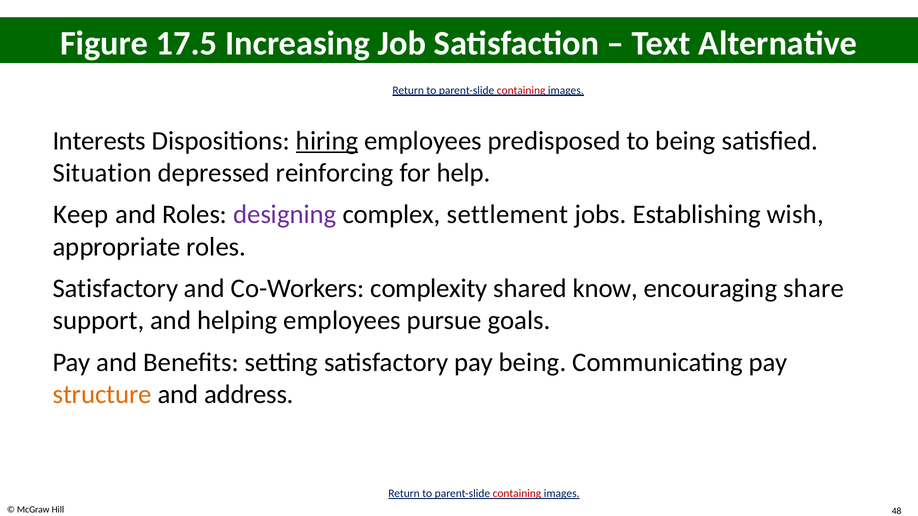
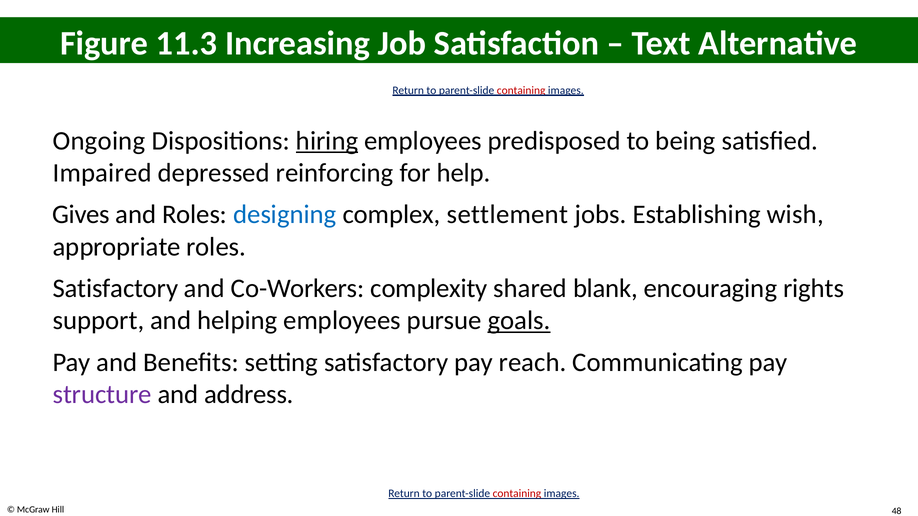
17.5: 17.5 -> 11.3 (187, 44)
Interests: Interests -> Ongoing (99, 141)
Situation: Situation -> Impaired (102, 173)
Keep: Keep -> Gives (81, 215)
designing colour: purple -> blue (285, 215)
know: know -> blank (605, 289)
share: share -> rights (814, 289)
goals underline: none -> present (519, 321)
pay being: being -> reach (533, 363)
structure colour: orange -> purple (102, 395)
